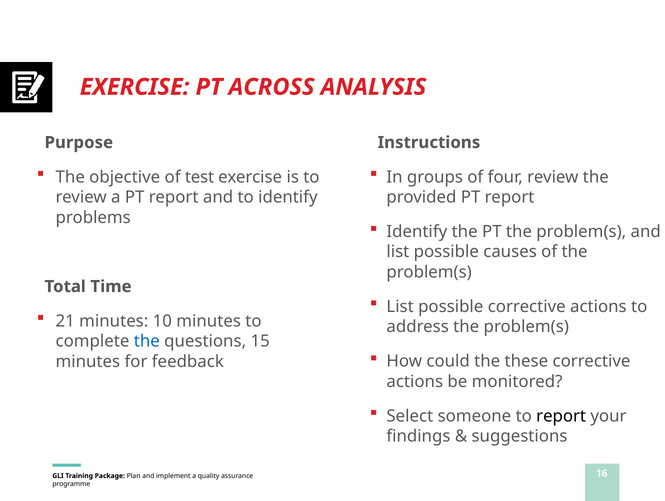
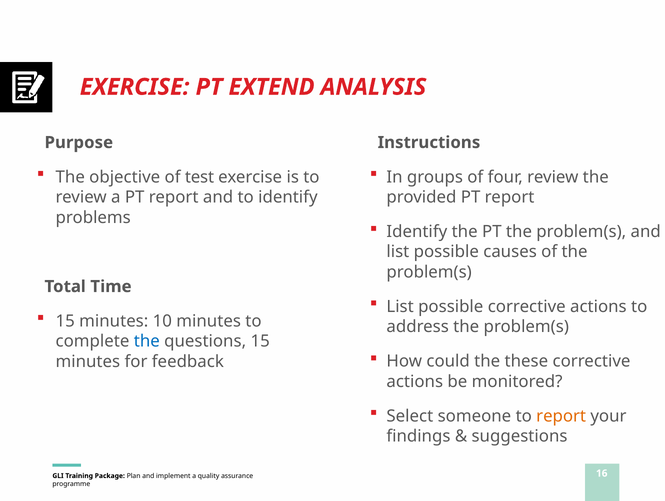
ACROSS: ACROSS -> EXTEND (272, 87)
21: 21 -> 15 (65, 321)
report colour: black -> orange (561, 416)
